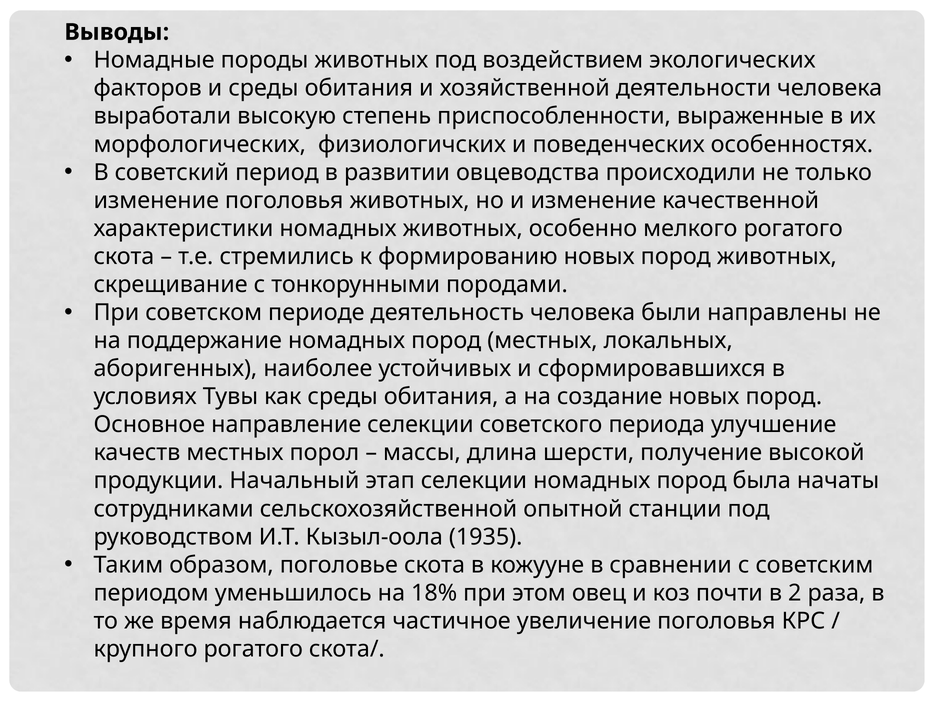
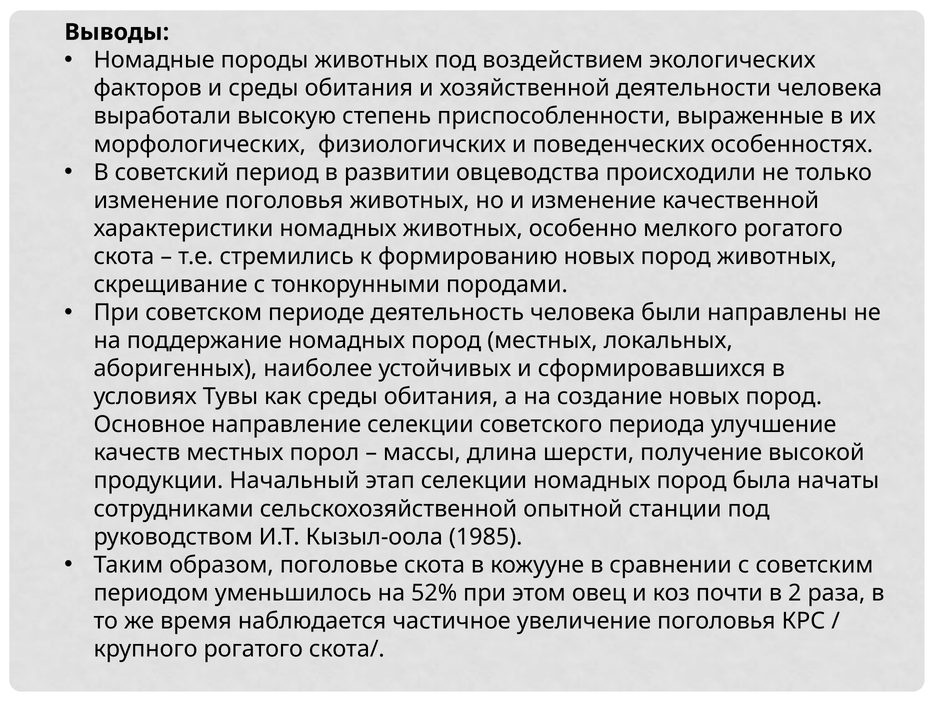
1935: 1935 -> 1985 (486, 536)
18%: 18% -> 52% (434, 593)
